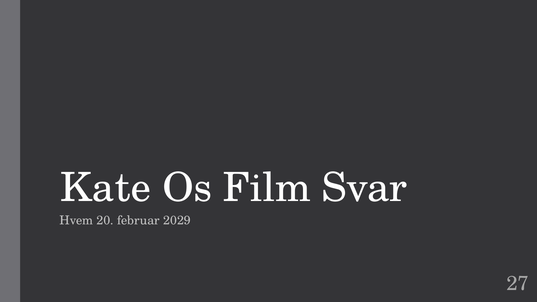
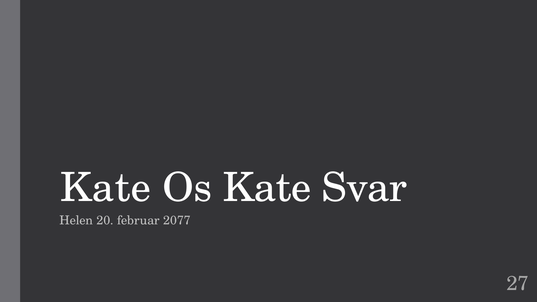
Os Film: Film -> Kate (267, 188)
Hvem: Hvem -> Helen (76, 221)
2029: 2029 -> 2077 (177, 221)
